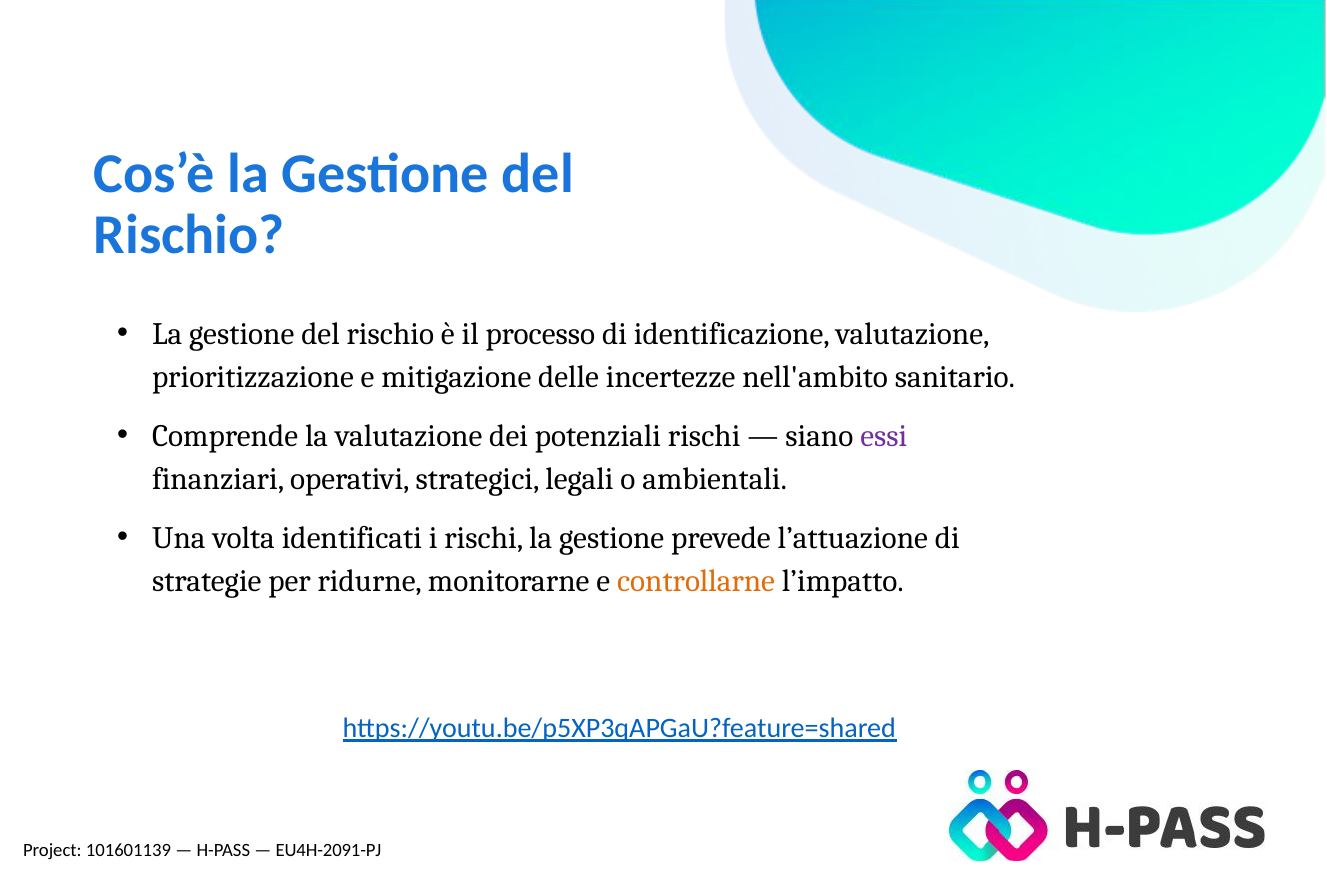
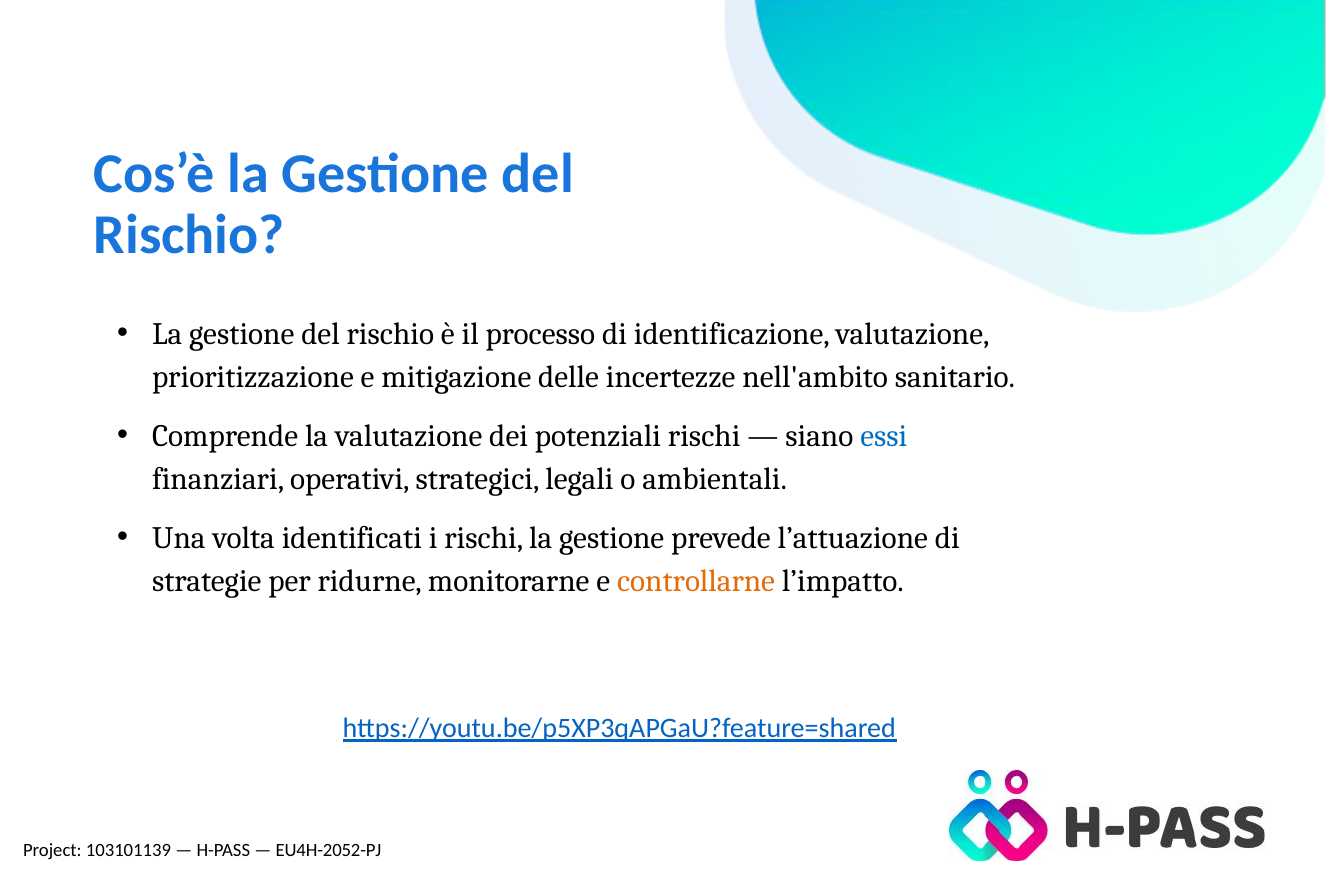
essi colour: purple -> blue (884, 436)
101601139: 101601139 -> 103101139 (128, 850)
EU4H-2091-PJ: EU4H-2091-PJ -> EU4H-2052-PJ (328, 850)
